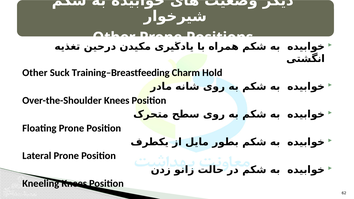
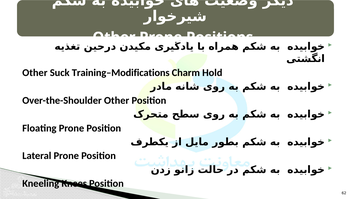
Training–Breastfeeding: Training–Breastfeeding -> Training–Modifications (121, 73)
Over-the-Shoulder Knees: Knees -> Other (117, 100)
